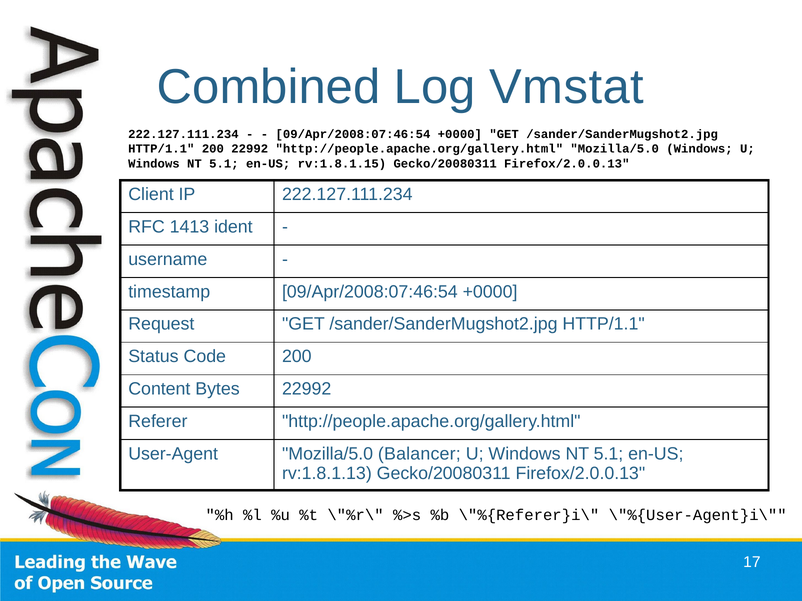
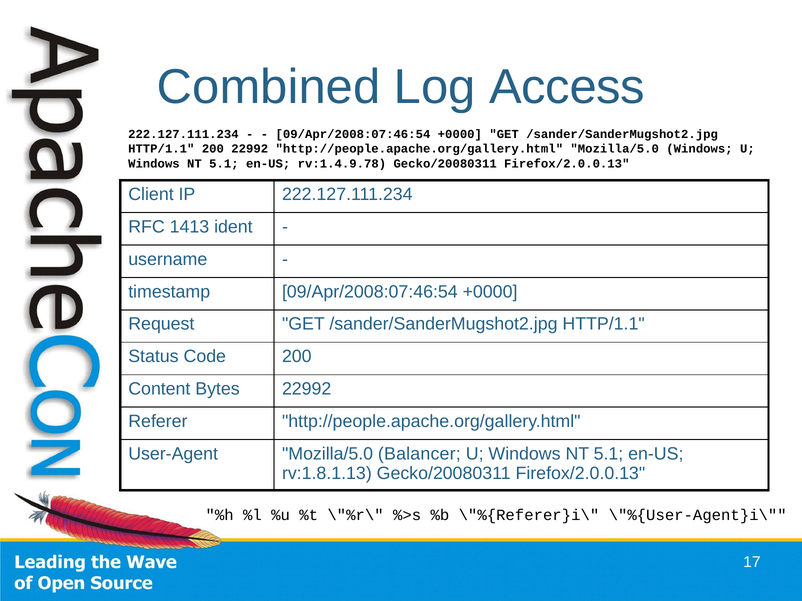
Vmstat: Vmstat -> Access (567, 87)
rv:1.8.1.15: rv:1.8.1.15 -> rv:1.4.9.78 (342, 164)
